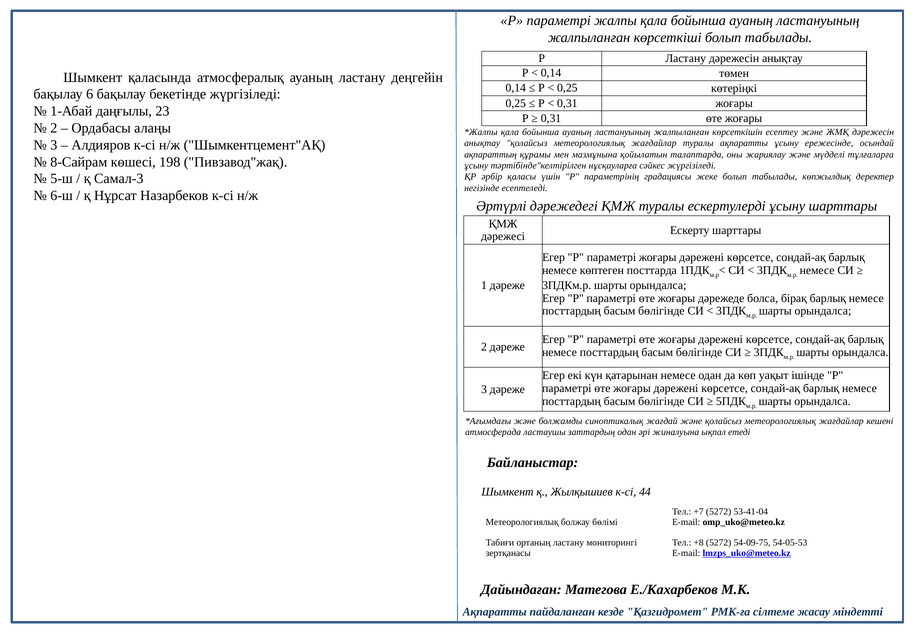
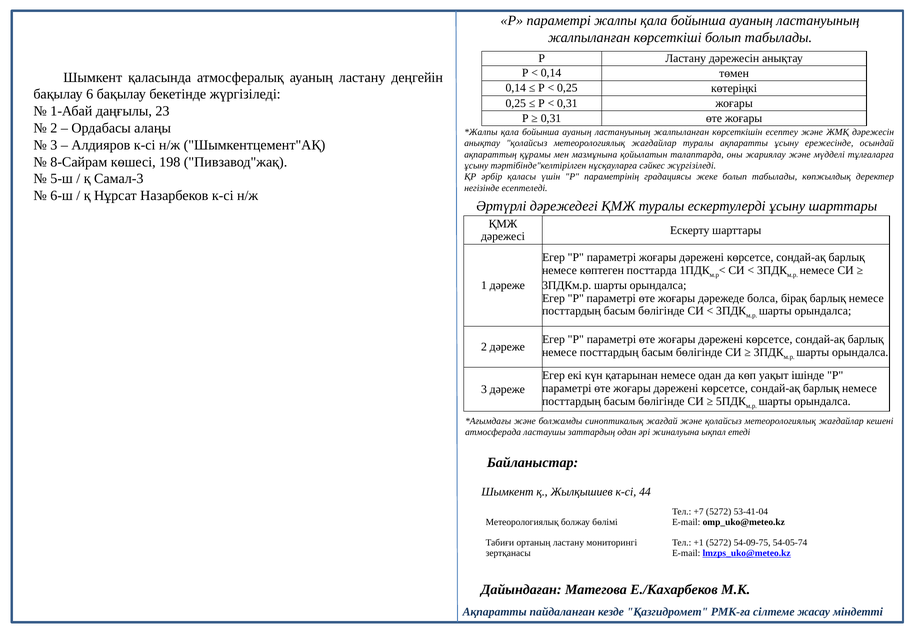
+8: +8 -> +1 (699, 543)
54-05-53: 54-05-53 -> 54-05-74 (790, 543)
